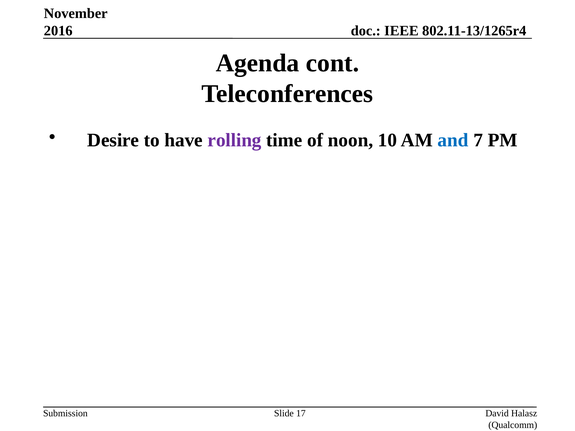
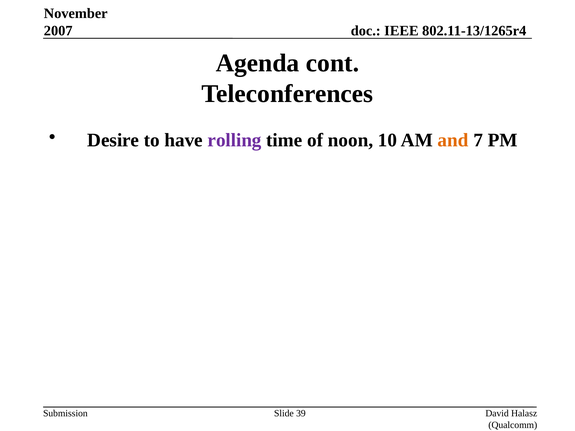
2016: 2016 -> 2007 (58, 31)
and colour: blue -> orange (453, 140)
17: 17 -> 39 (301, 414)
